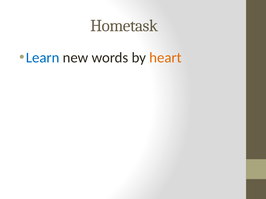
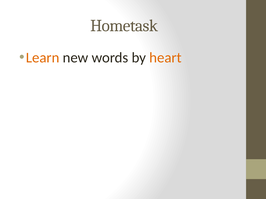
Learn colour: blue -> orange (43, 58)
